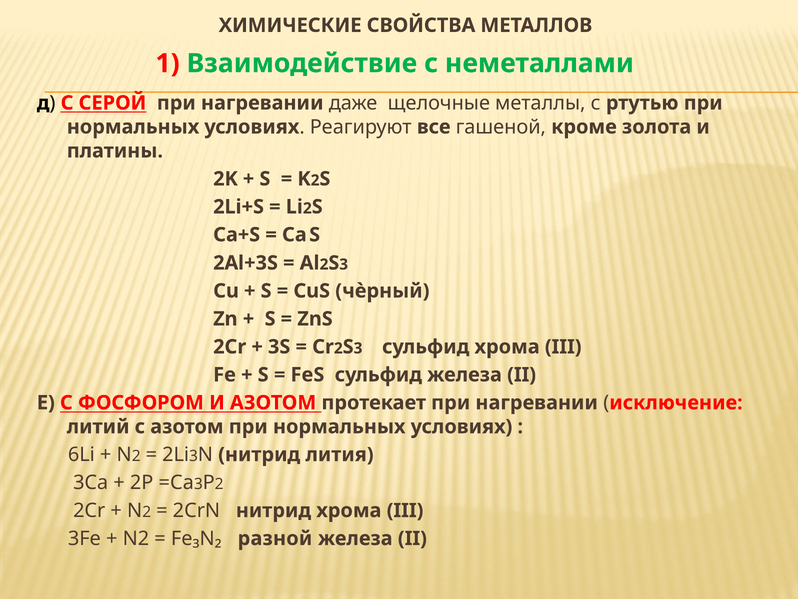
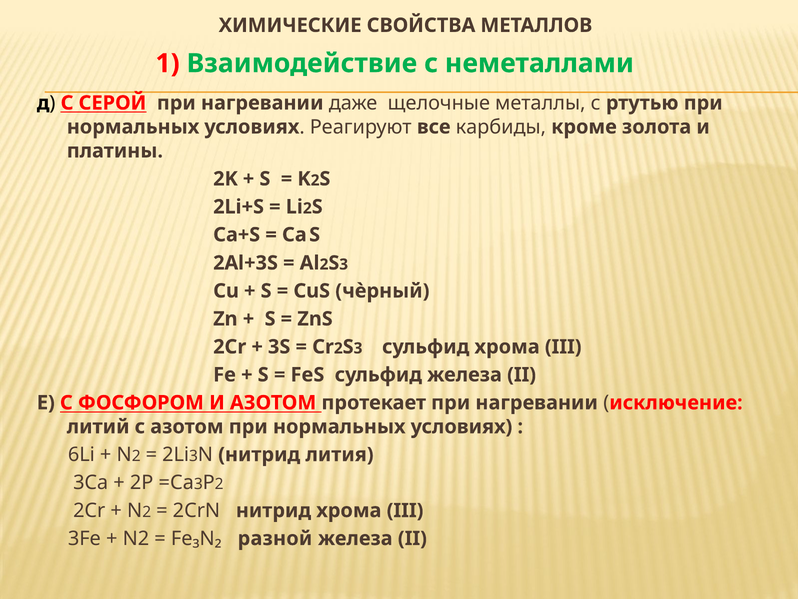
гашеной: гашеной -> карбиды (501, 127)
